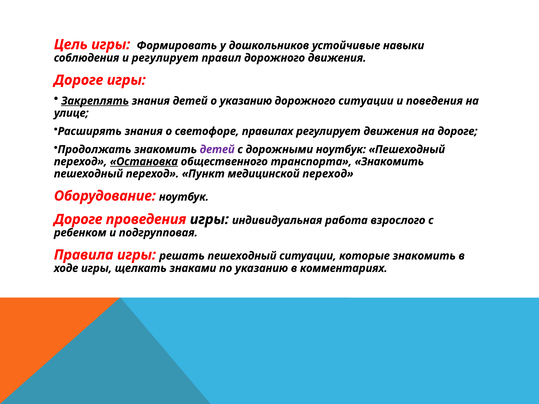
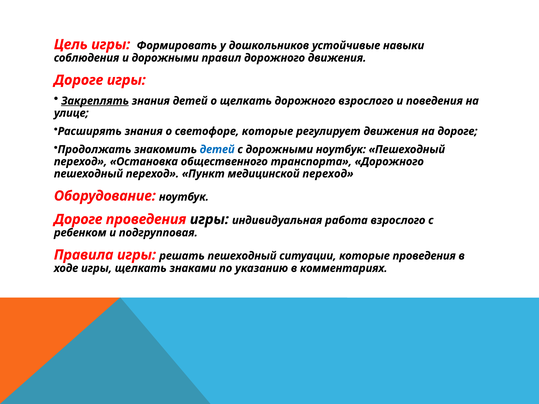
и регулирует: регулирует -> дорожными (165, 58)
о указанию: указанию -> щелкать (246, 101)
дорожного ситуации: ситуации -> взрослого (366, 101)
светофоре правилах: правилах -> которые (268, 131)
детей colour: purple -> blue (217, 150)
Остановка underline: present -> none (144, 162)
транспорта Знакомить: Знакомить -> Дорожного (389, 162)
которые знакомить: знакомить -> проведения (424, 256)
